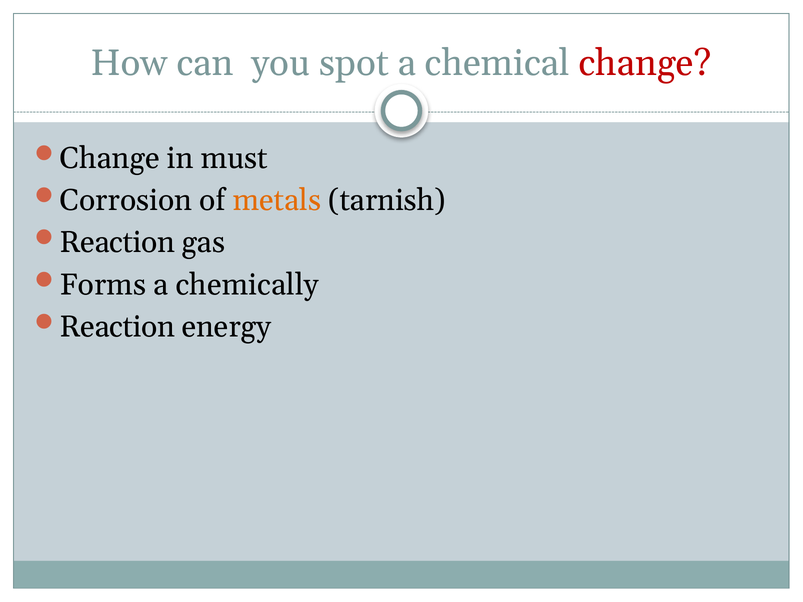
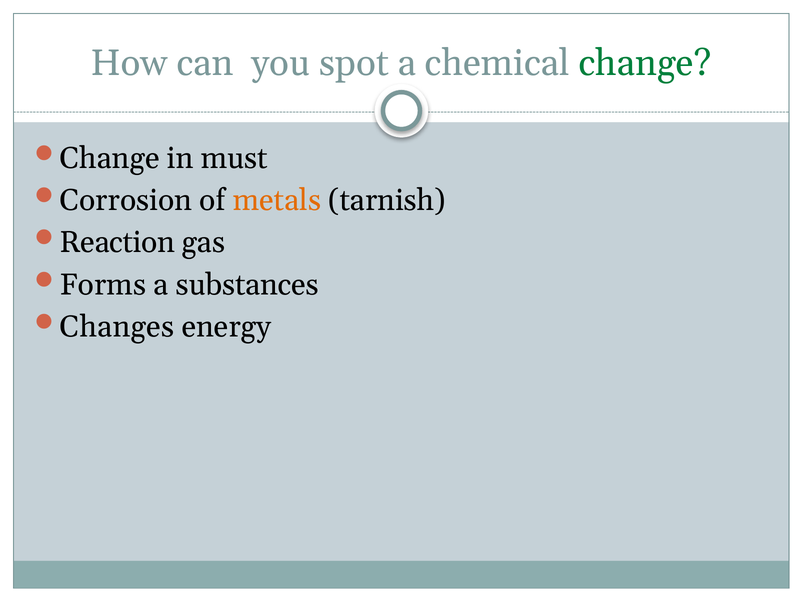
change colour: red -> green (645, 63)
chemically: chemically -> substances (247, 285)
Reaction: Reaction -> Changes (117, 327)
